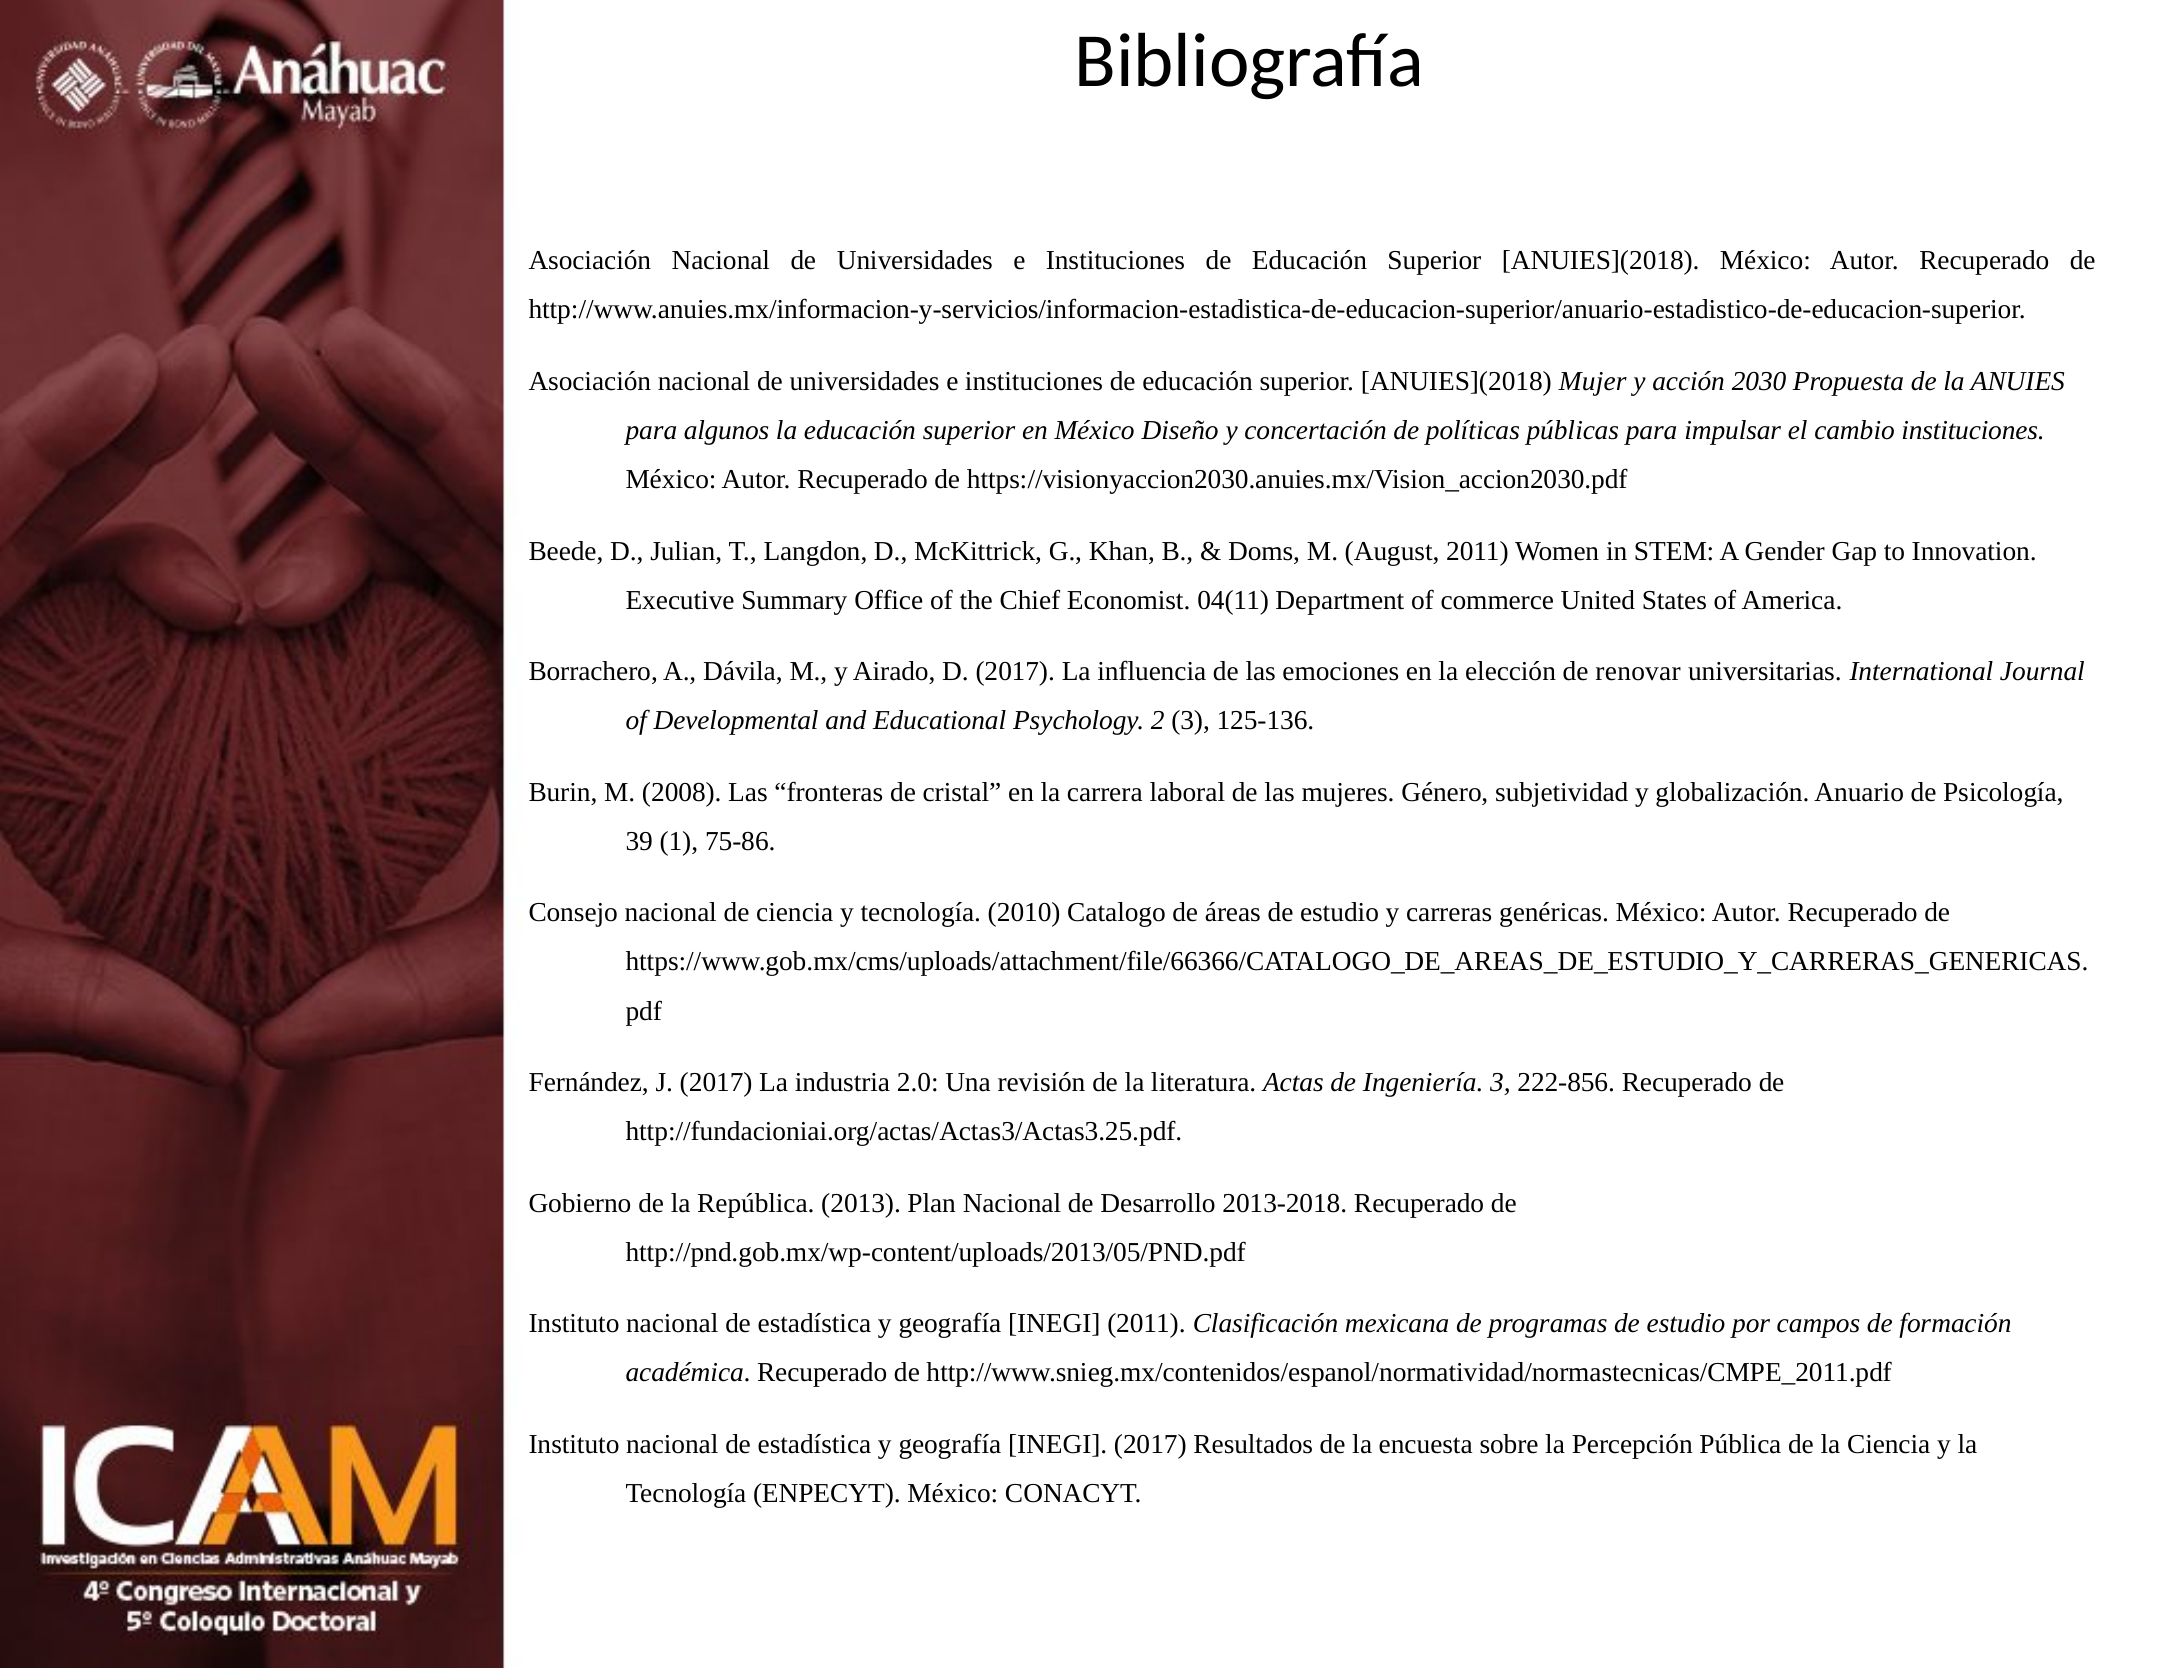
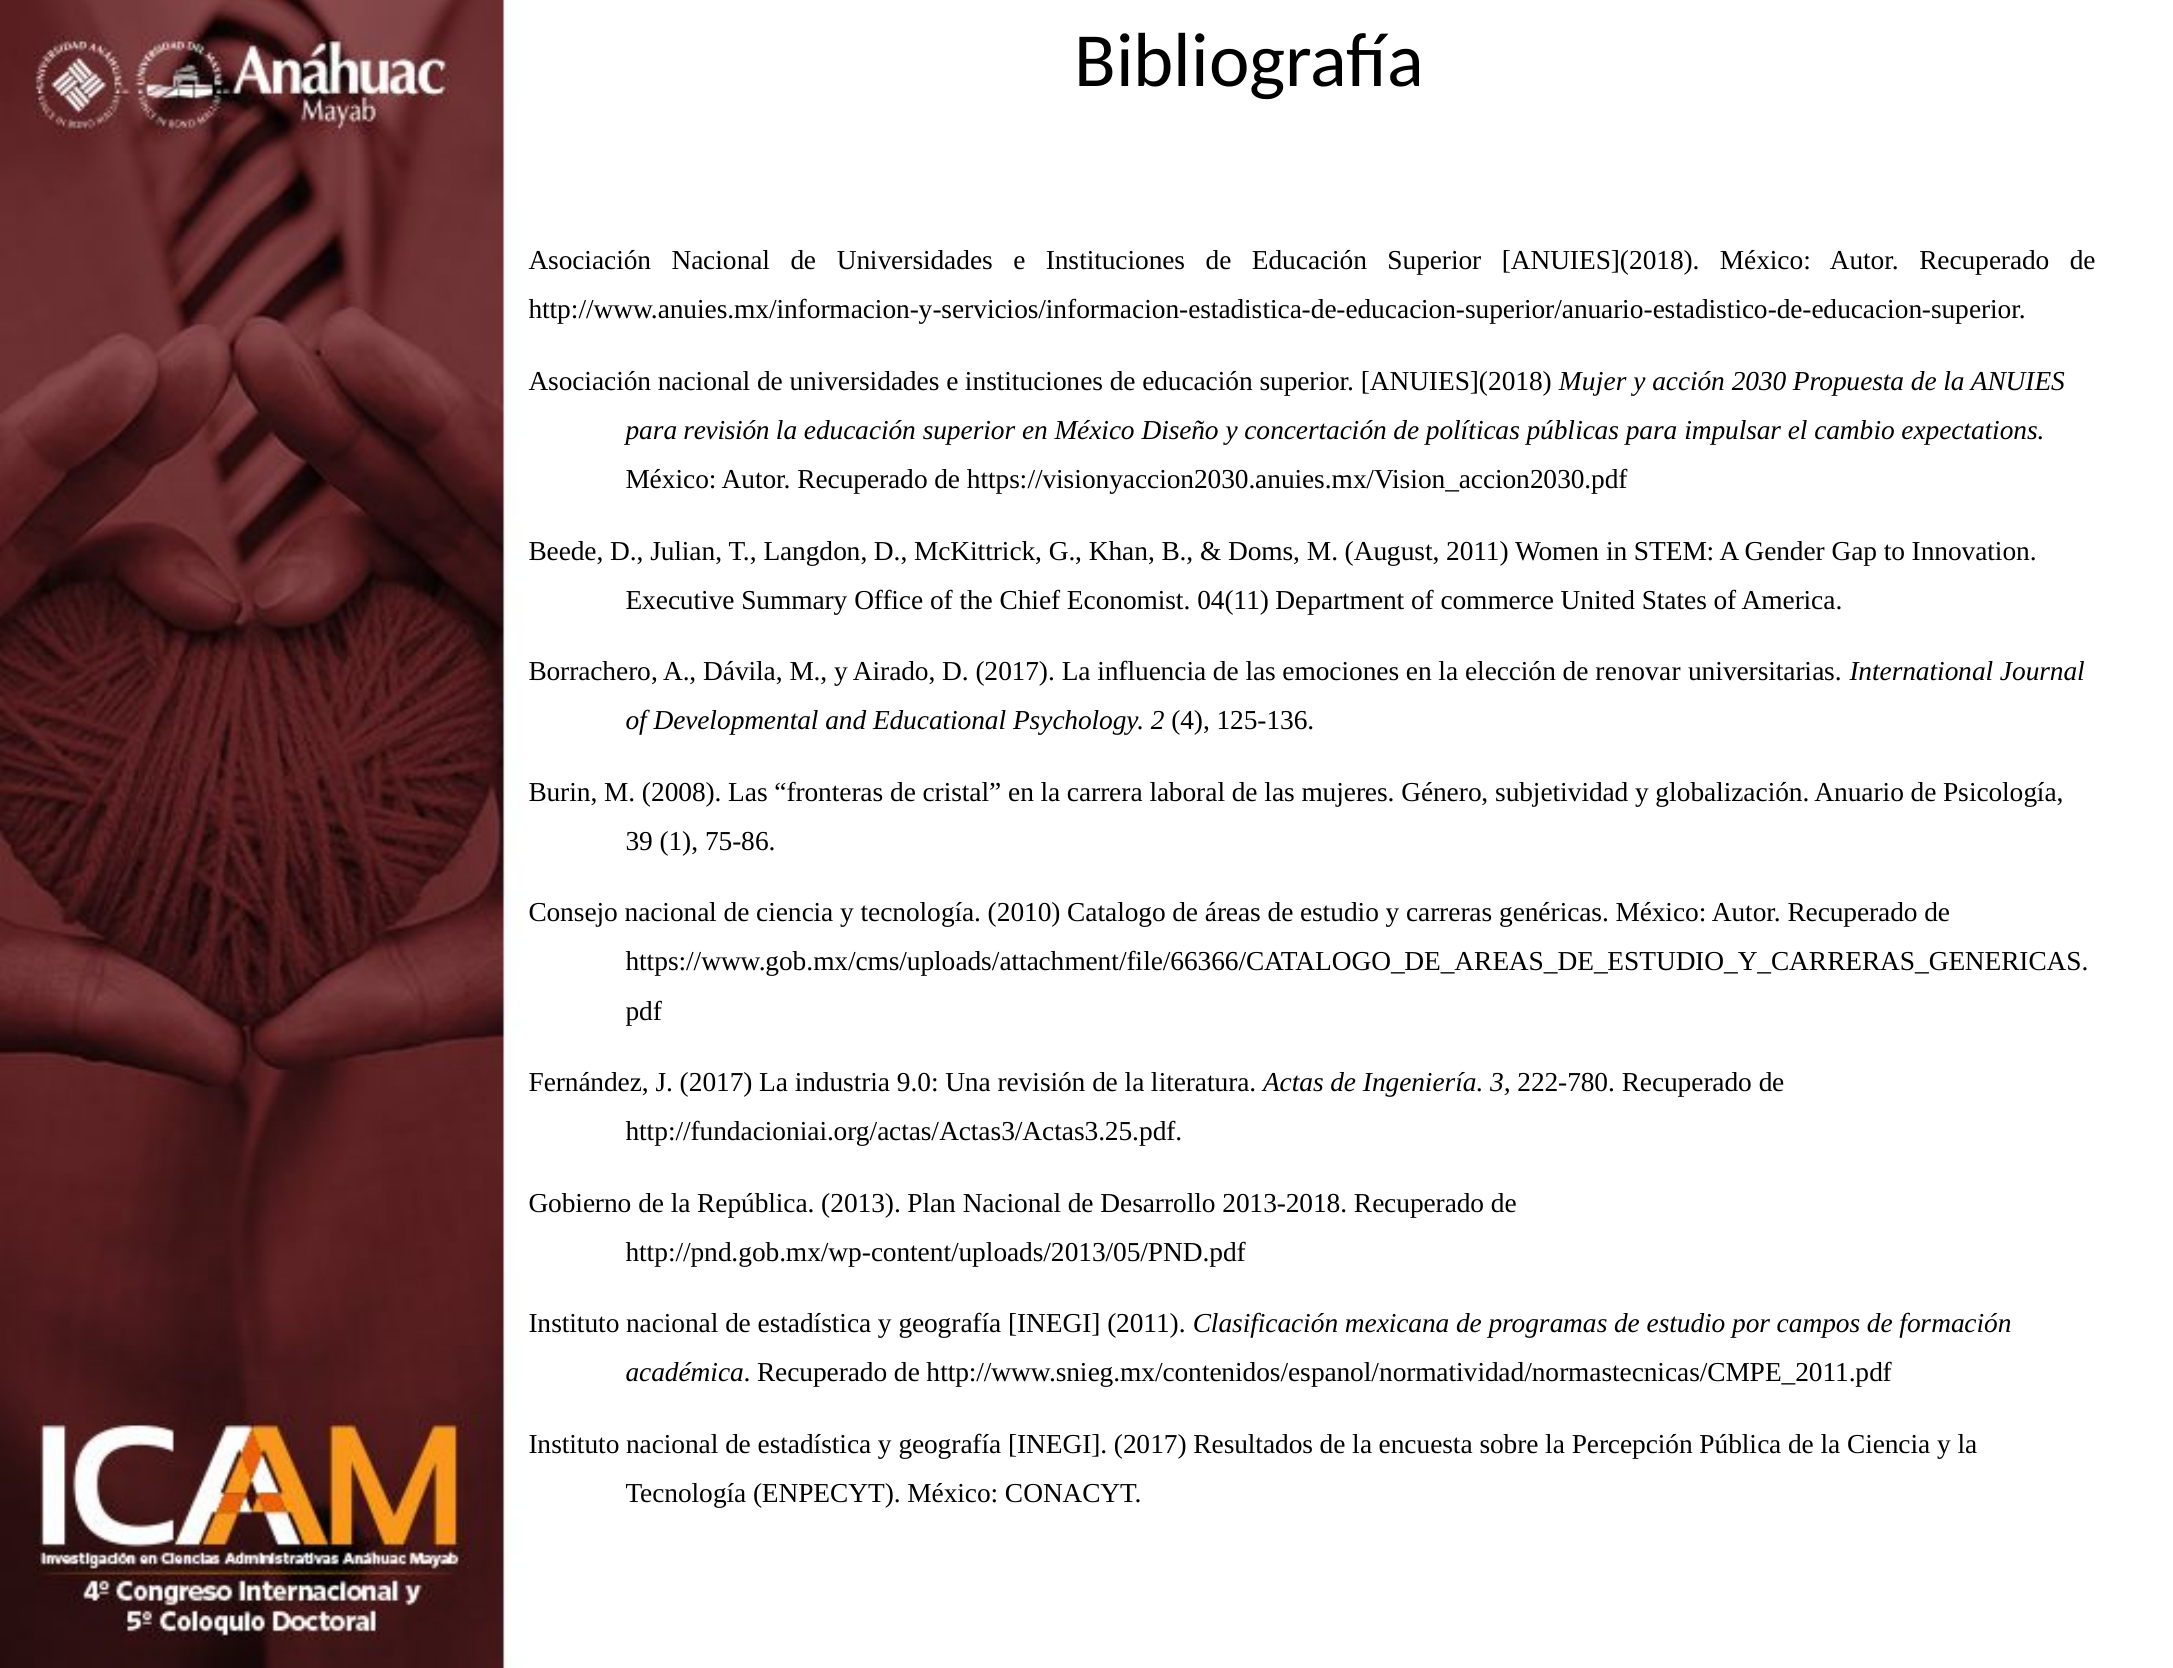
para algunos: algunos -> revisión (727, 431)
cambio instituciones: instituciones -> expectations (1973, 431)
2 3: 3 -> 4 (1191, 721)
2.0: 2.0 -> 9.0 (918, 1083)
222-856: 222-856 -> 222-780 (1566, 1083)
